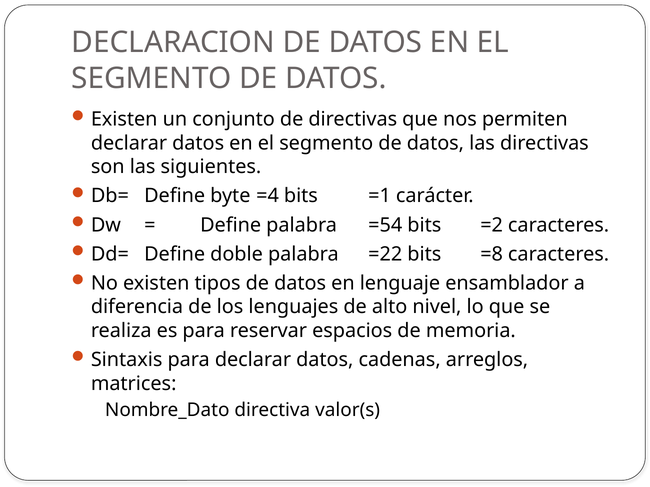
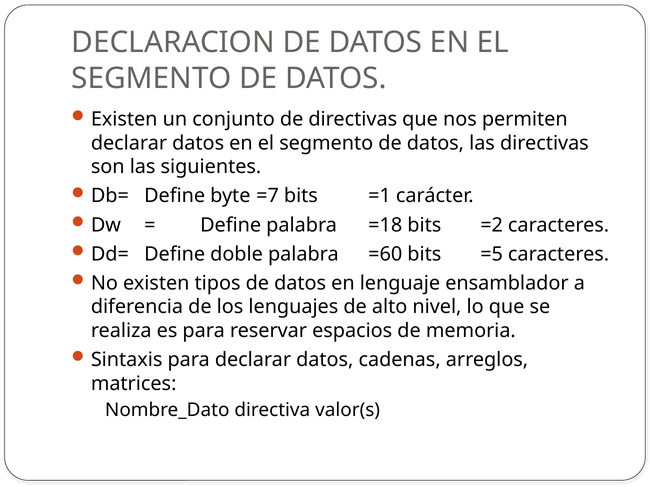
=4: =4 -> =7 (268, 196)
=54: =54 -> =18 (385, 225)
=22: =22 -> =60 (385, 254)
=8: =8 -> =5 (492, 254)
